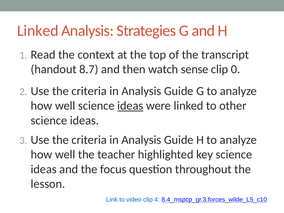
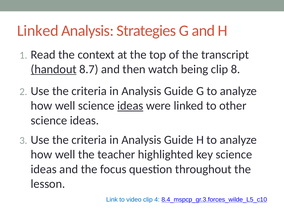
handout underline: none -> present (54, 69)
sense: sense -> being (195, 69)
0: 0 -> 8 (236, 69)
